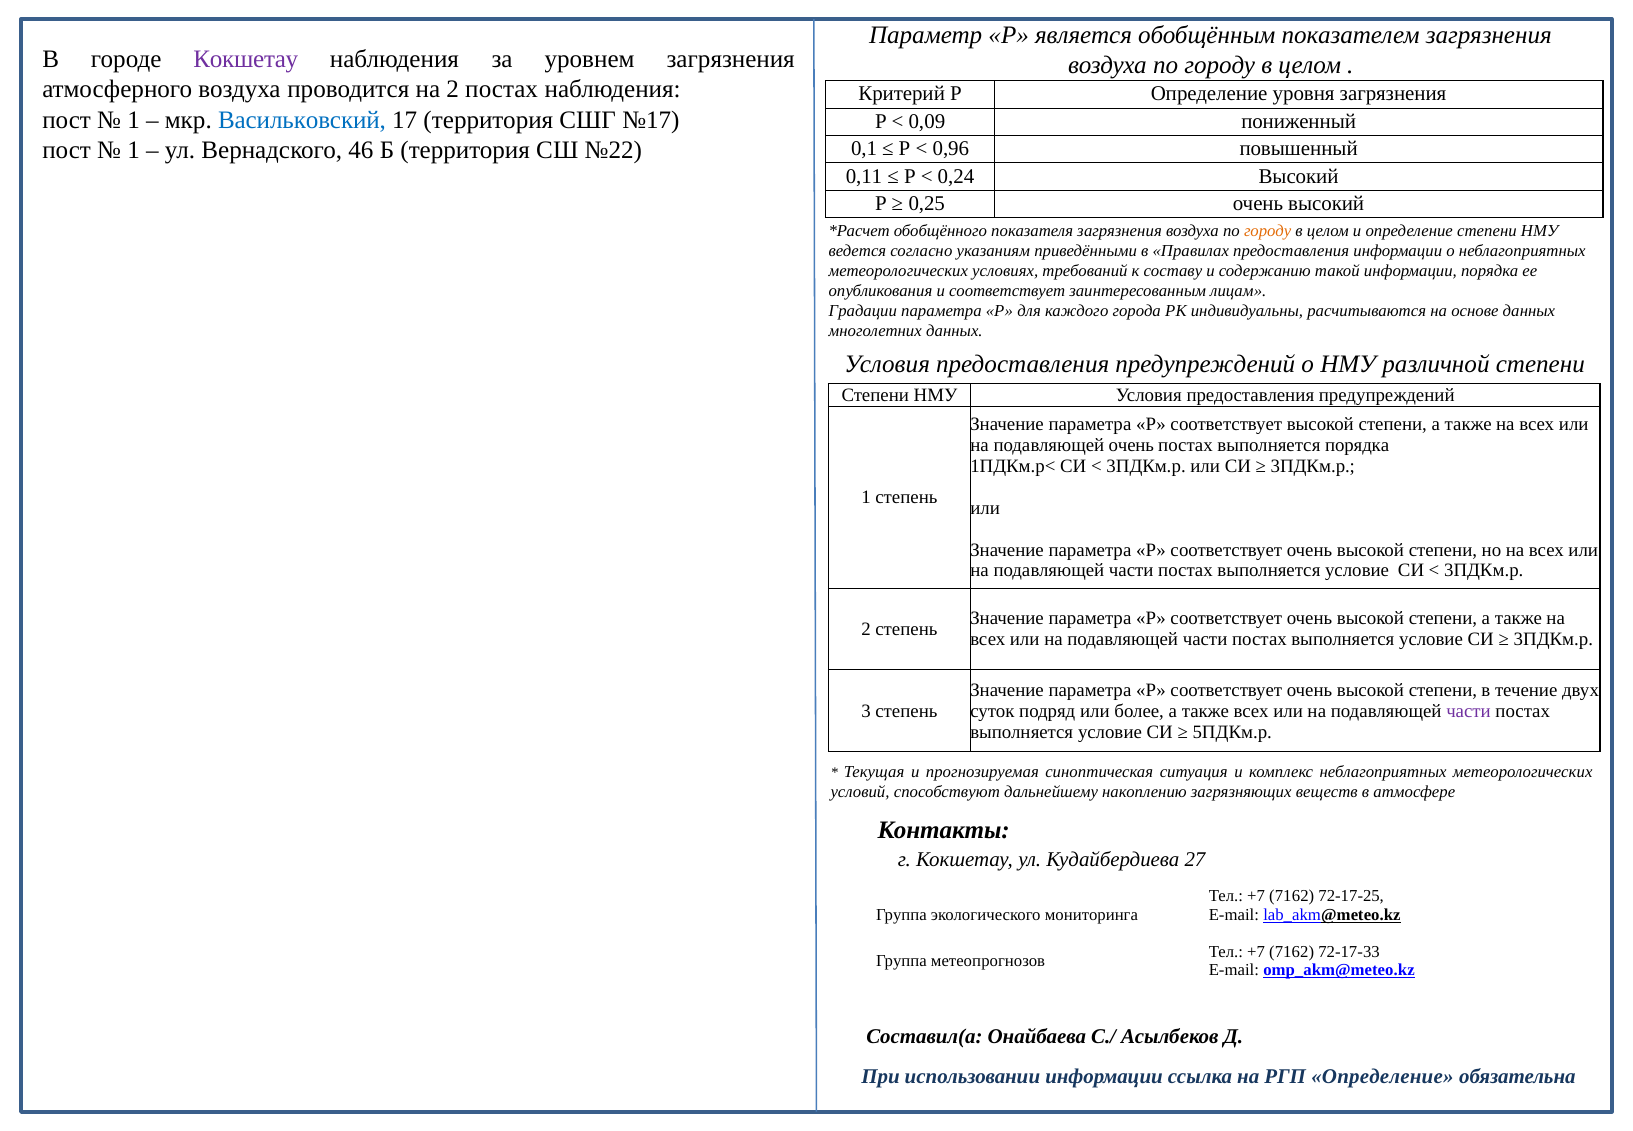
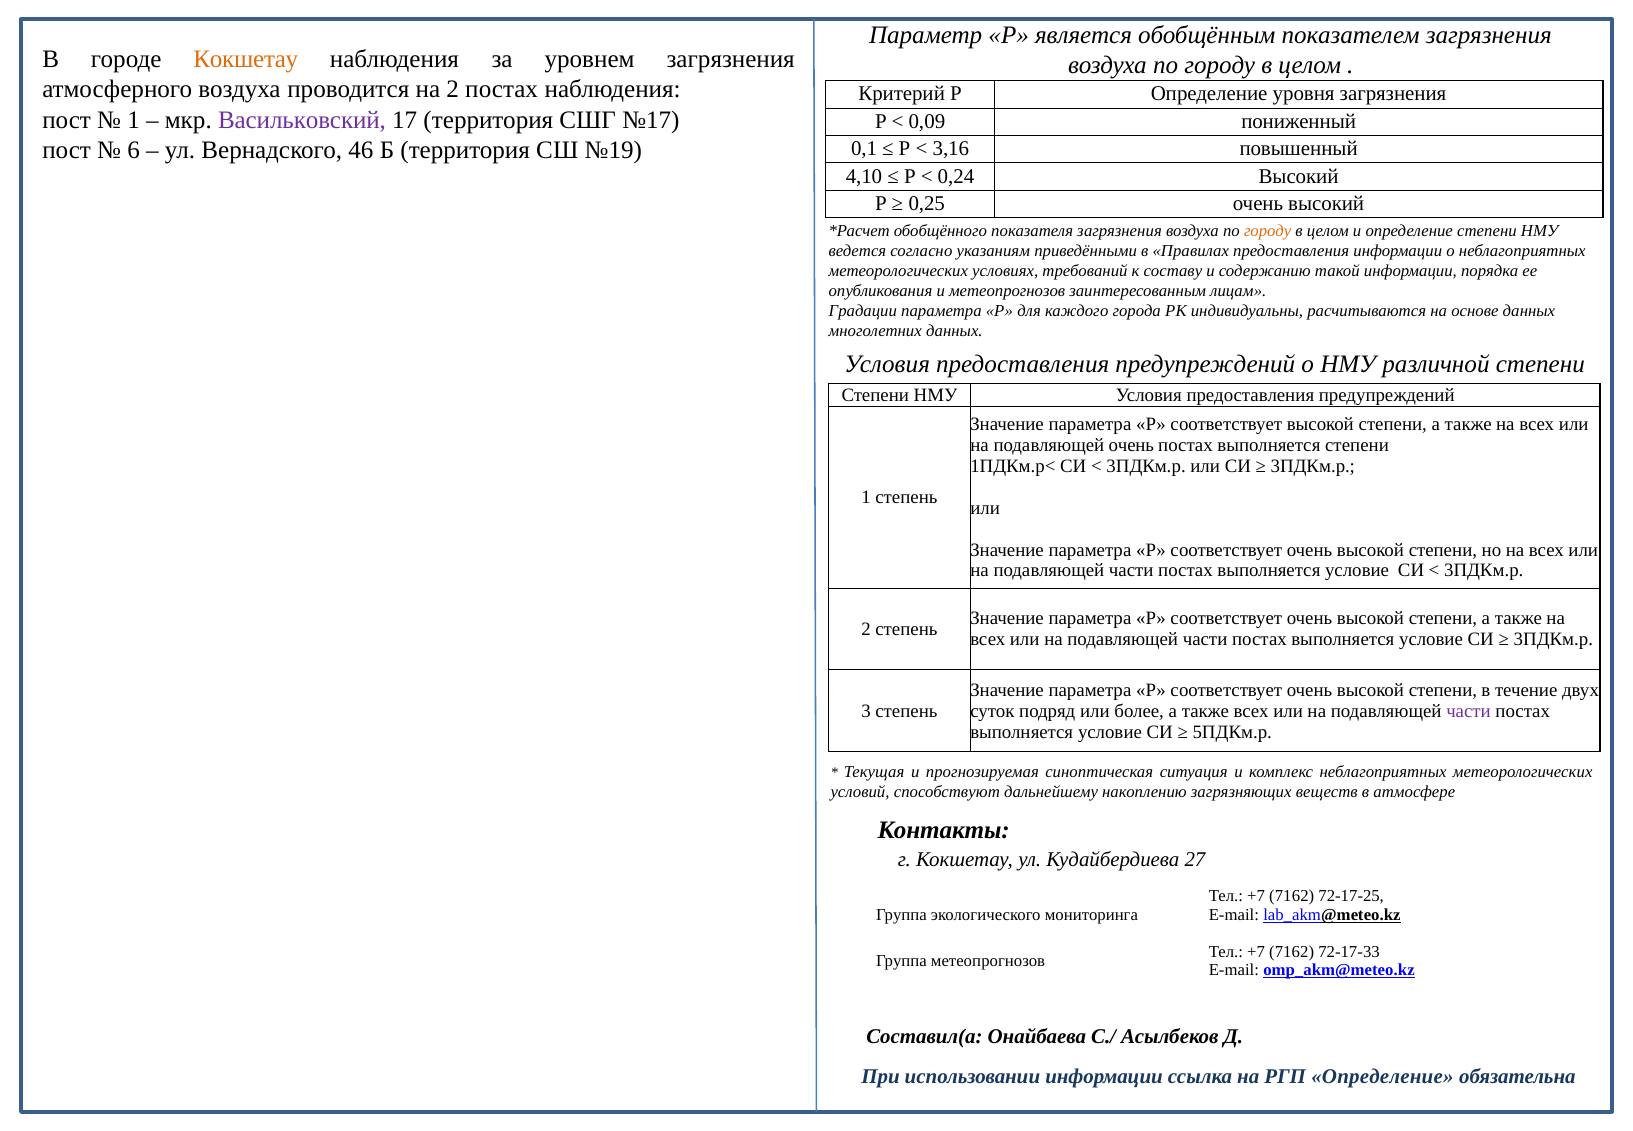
Кокшетау colour: purple -> orange (246, 59)
Васильковский colour: blue -> purple (302, 120)
1: 1 -> 6 (134, 150)
№22: №22 -> №19 (613, 150)
0,96: 0,96 -> 3,16 (951, 149)
0,11: 0,11 -> 4,10 (864, 176)
и соответствует: соответствует -> метеопрогнозов (1007, 291)
выполняется порядка: порядка -> степени (1357, 445)
